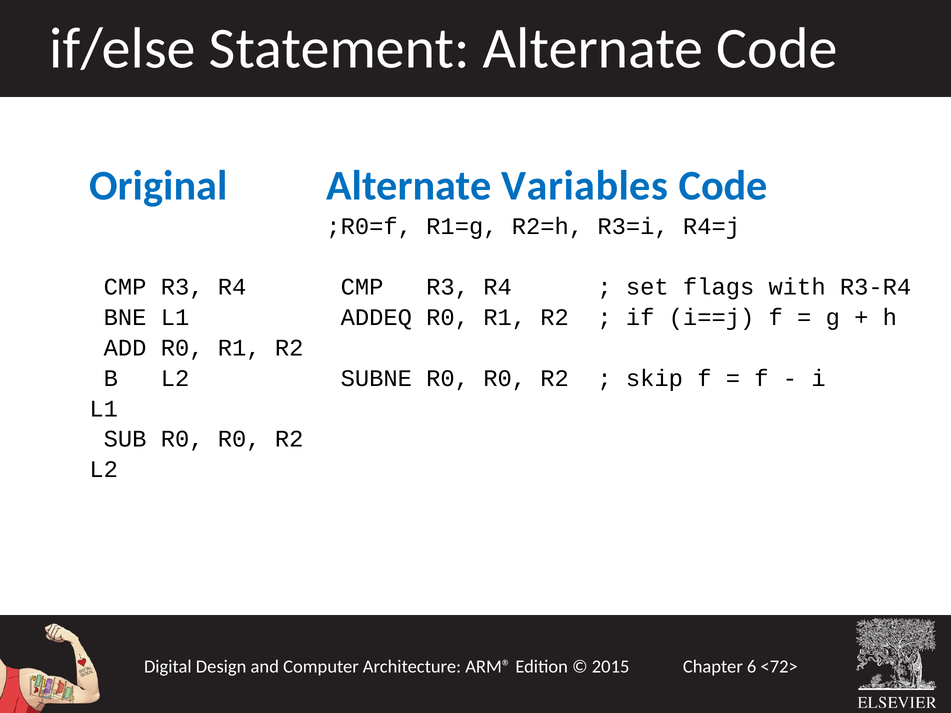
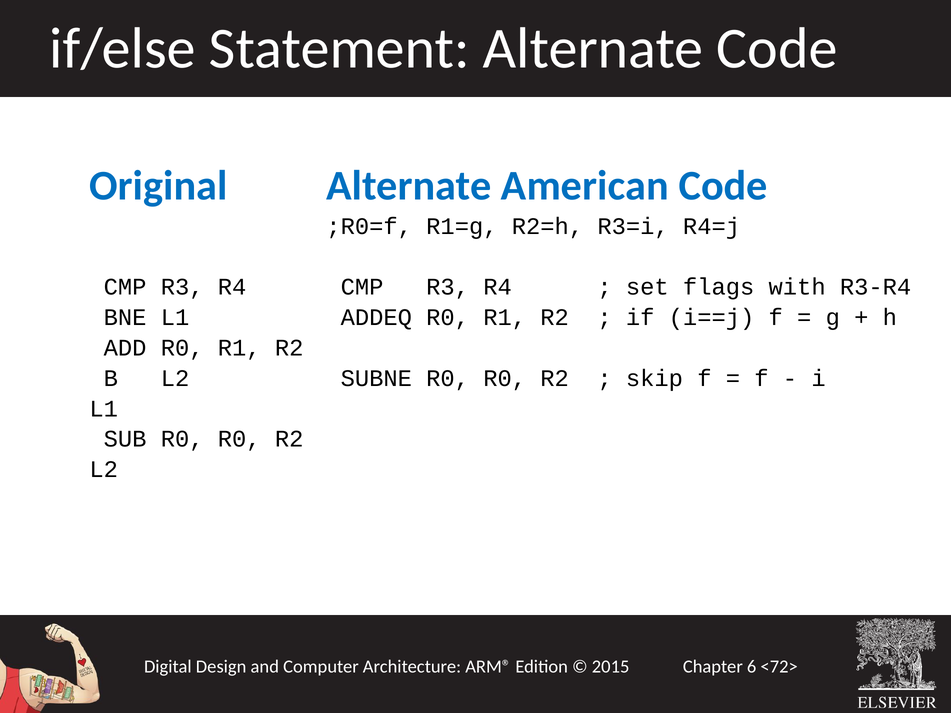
Variables: Variables -> American (585, 186)
